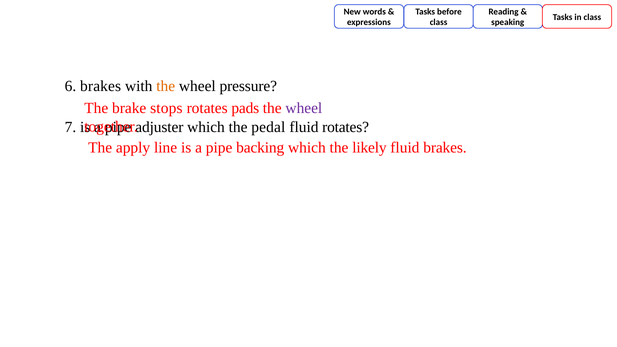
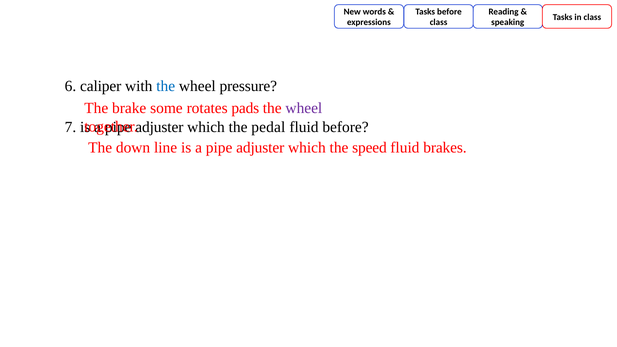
6 brakes: brakes -> caliper (101, 86)
the colour: orange -> blue (166, 86)
stops: stops -> some (166, 108)
fluid rotates: rotates -> before (345, 127)
apply: apply -> down (133, 148)
backing: backing -> adjuster (260, 148)
likely: likely -> speed (369, 148)
